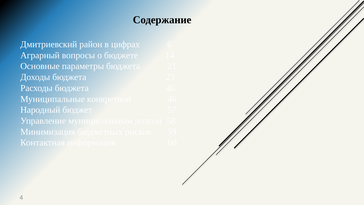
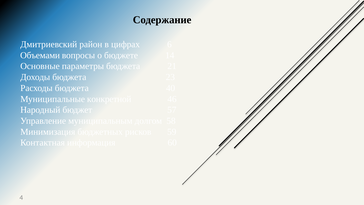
Аграрный: Аграрный -> Объемами (40, 55)
